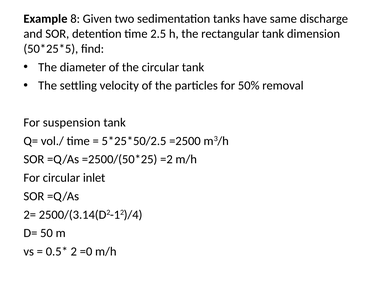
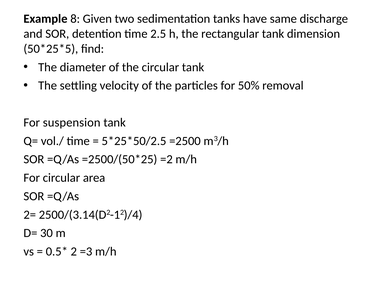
inlet: inlet -> area (94, 178)
50: 50 -> 30 (46, 233)
=0: =0 -> =3 (86, 252)
